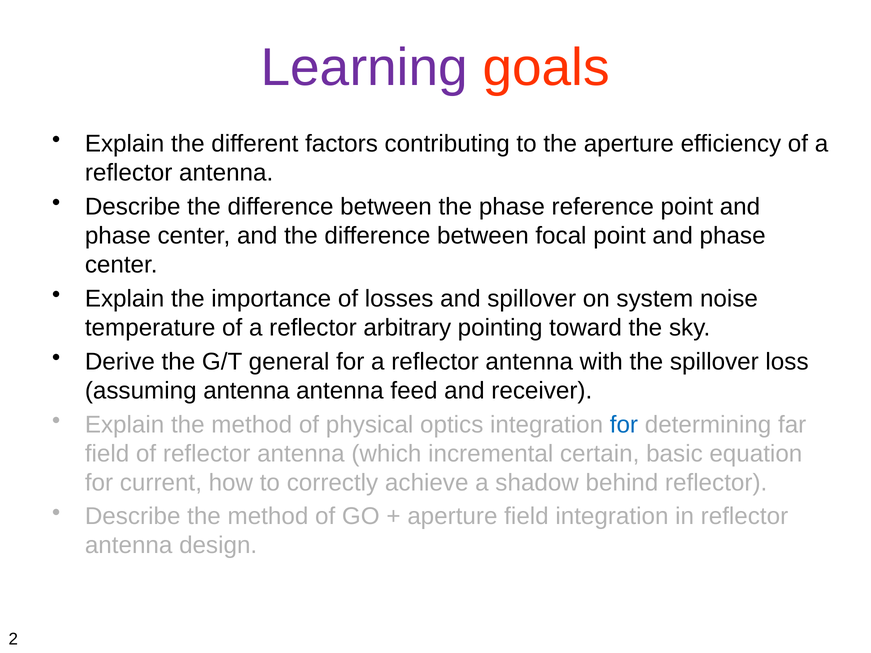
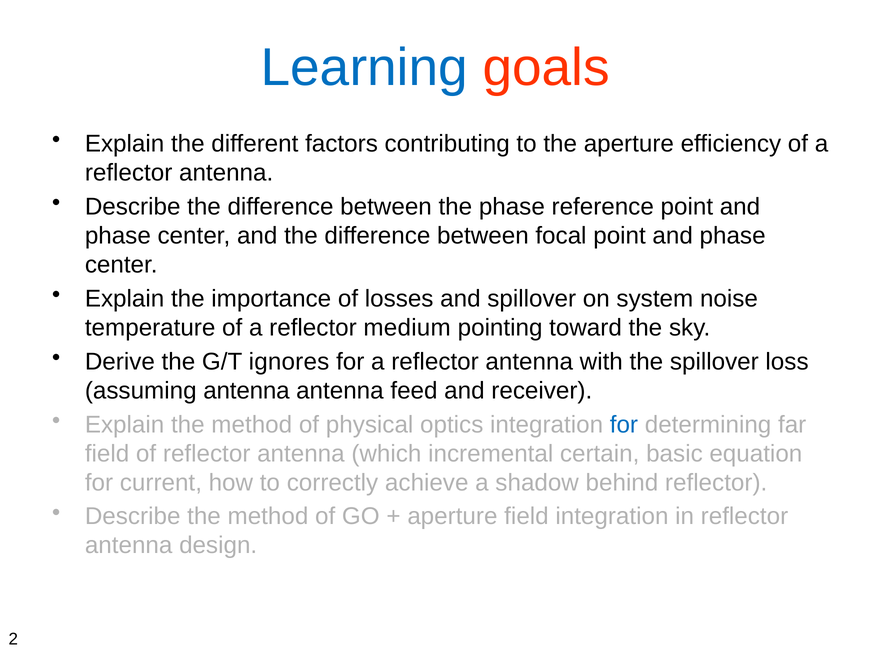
Learning colour: purple -> blue (364, 68)
arbitrary: arbitrary -> medium (407, 328)
general: general -> ignores (289, 362)
